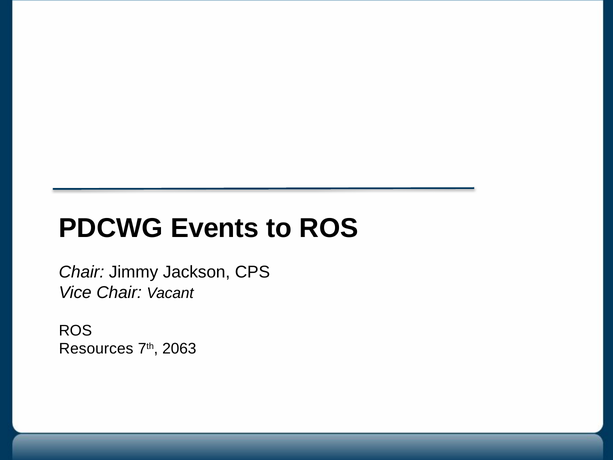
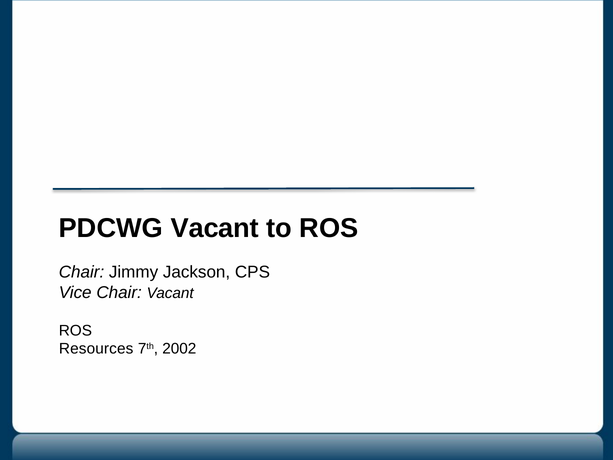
PDCWG Events: Events -> Vacant (215, 228)
2063: 2063 -> 2002 (179, 349)
